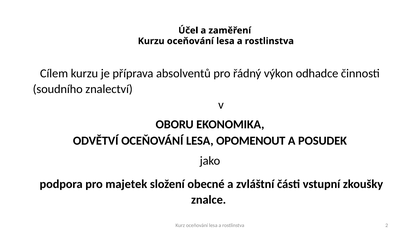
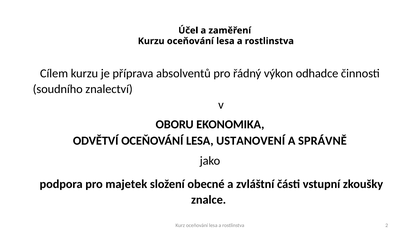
OPOMENOUT: OPOMENOUT -> USTANOVENÍ (251, 141)
POSUDEK: POSUDEK -> SPRÁVNĚ (322, 141)
